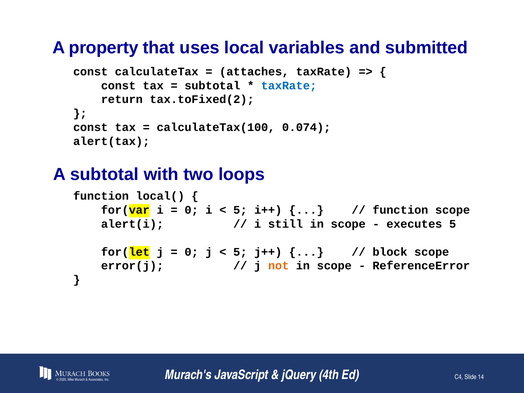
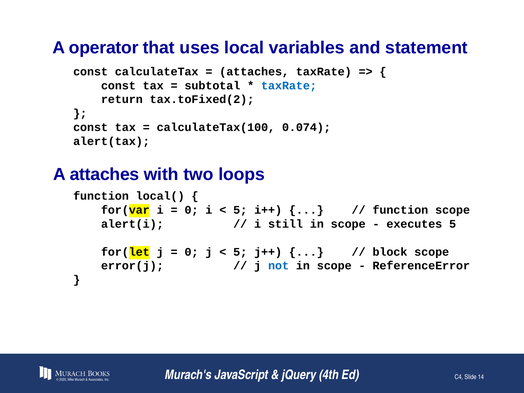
property: property -> operator (104, 48)
submitted: submitted -> statement (427, 48)
A subtotal: subtotal -> attaches (105, 175)
not colour: orange -> blue (279, 266)
